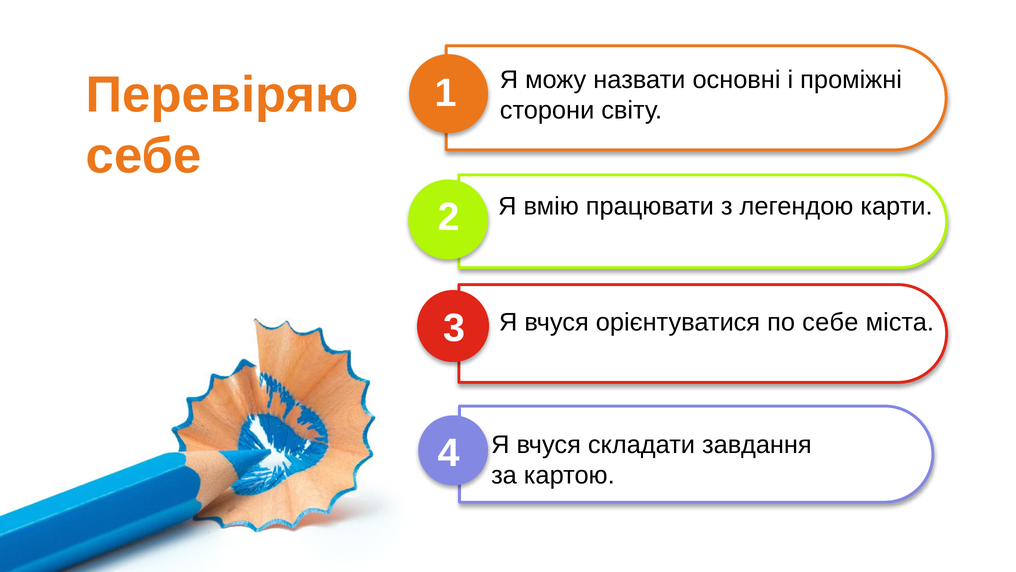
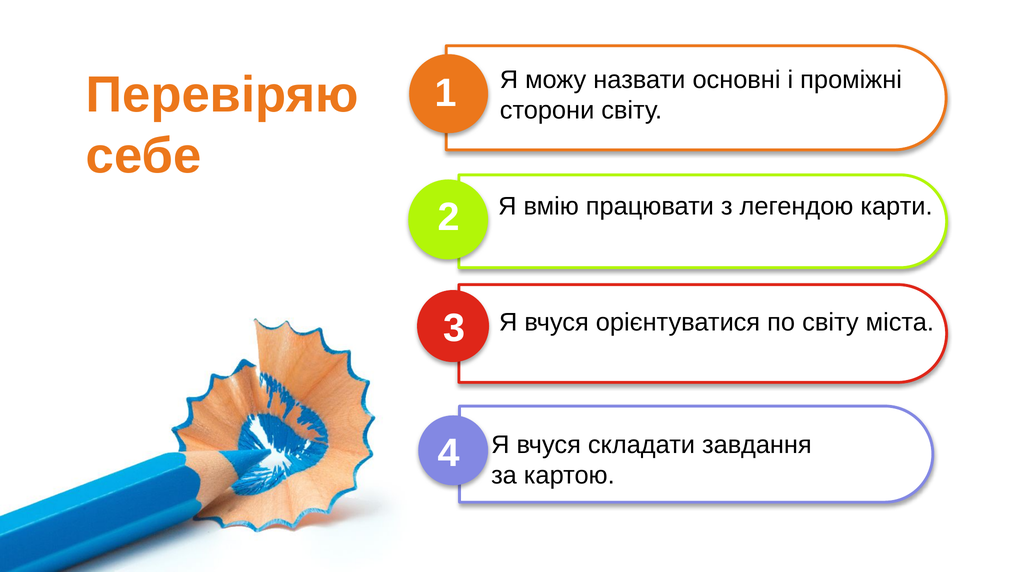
по себе: себе -> світу (830, 322)
